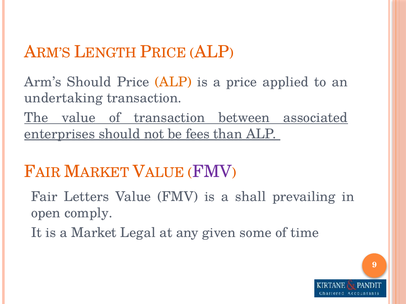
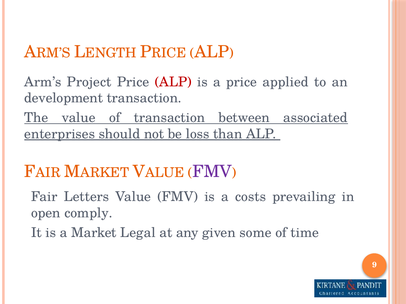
Arm’s Should: Should -> Project (89, 82)
ALP colour: orange -> red (173, 82)
undertaking: undertaking -> development (64, 98)
fees: fees -> loss (198, 134)
shall: shall -> costs (251, 197)
